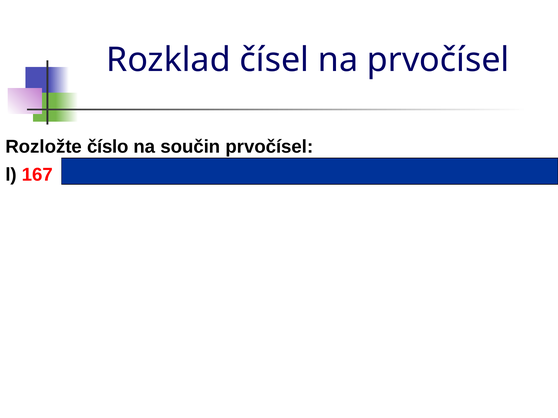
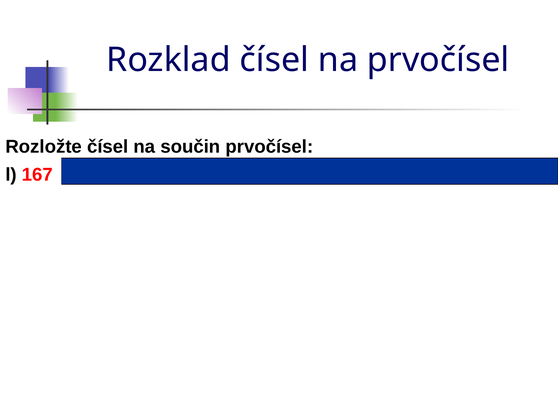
Rozložte číslo: číslo -> čísel (108, 147)
